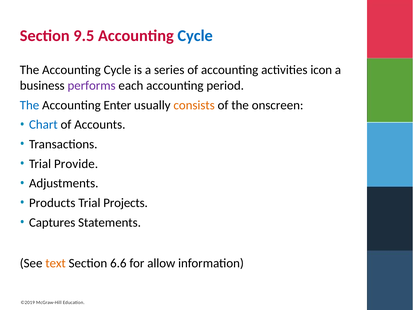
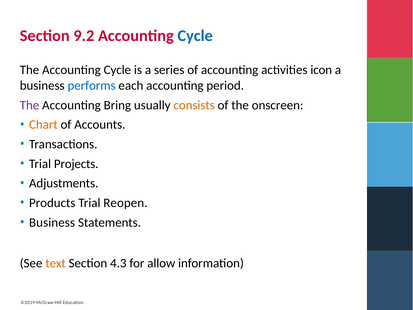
9.5: 9.5 -> 9.2 (84, 36)
performs colour: purple -> blue (92, 85)
The colour: blue -> purple (30, 105)
Enter: Enter -> Bring (117, 105)
Chart colour: blue -> orange (43, 125)
Provide: Provide -> Projects (76, 164)
Projects: Projects -> Reopen (125, 203)
Captures: Captures -> Business (52, 222)
6.6: 6.6 -> 4.3 (118, 263)
